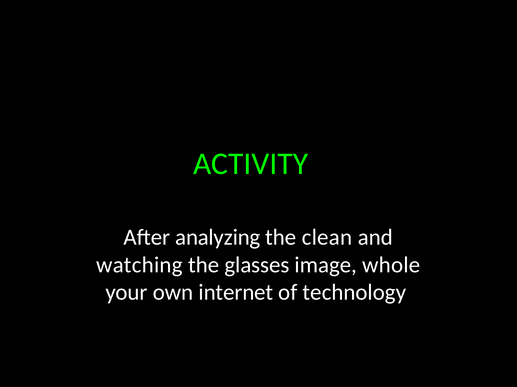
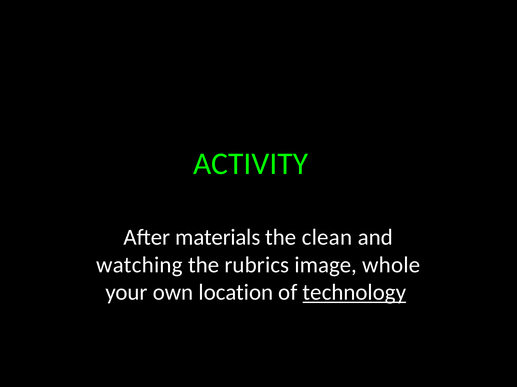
analyzing: analyzing -> materials (218, 238)
glasses: glasses -> rubrics (257, 265)
internet: internet -> location (236, 293)
technology underline: none -> present (354, 293)
